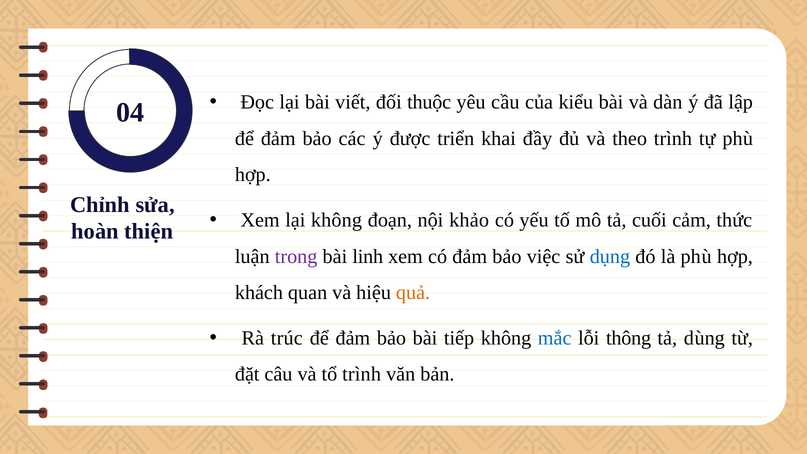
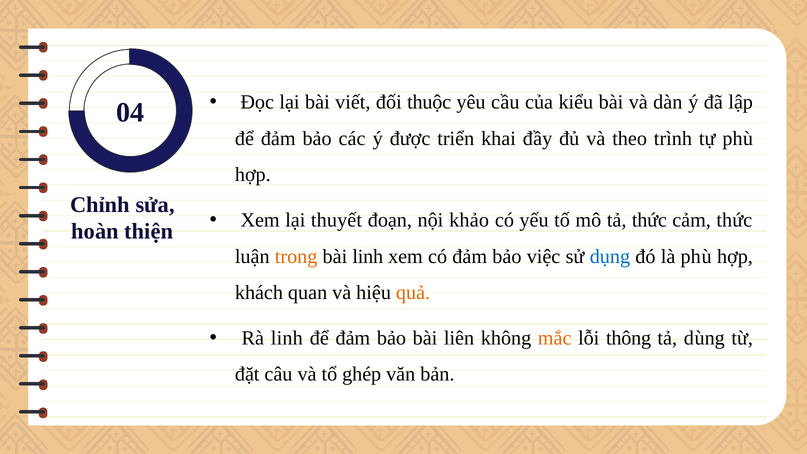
lại không: không -> thuyết (336, 220)
tả cuối: cuối -> thức (649, 220)
trong colour: purple -> orange (296, 256)
Rà trúc: trúc -> linh (287, 338)
tiếp: tiếp -> liên (459, 338)
mắc colour: blue -> orange (555, 338)
tổ trình: trình -> ghép (362, 374)
